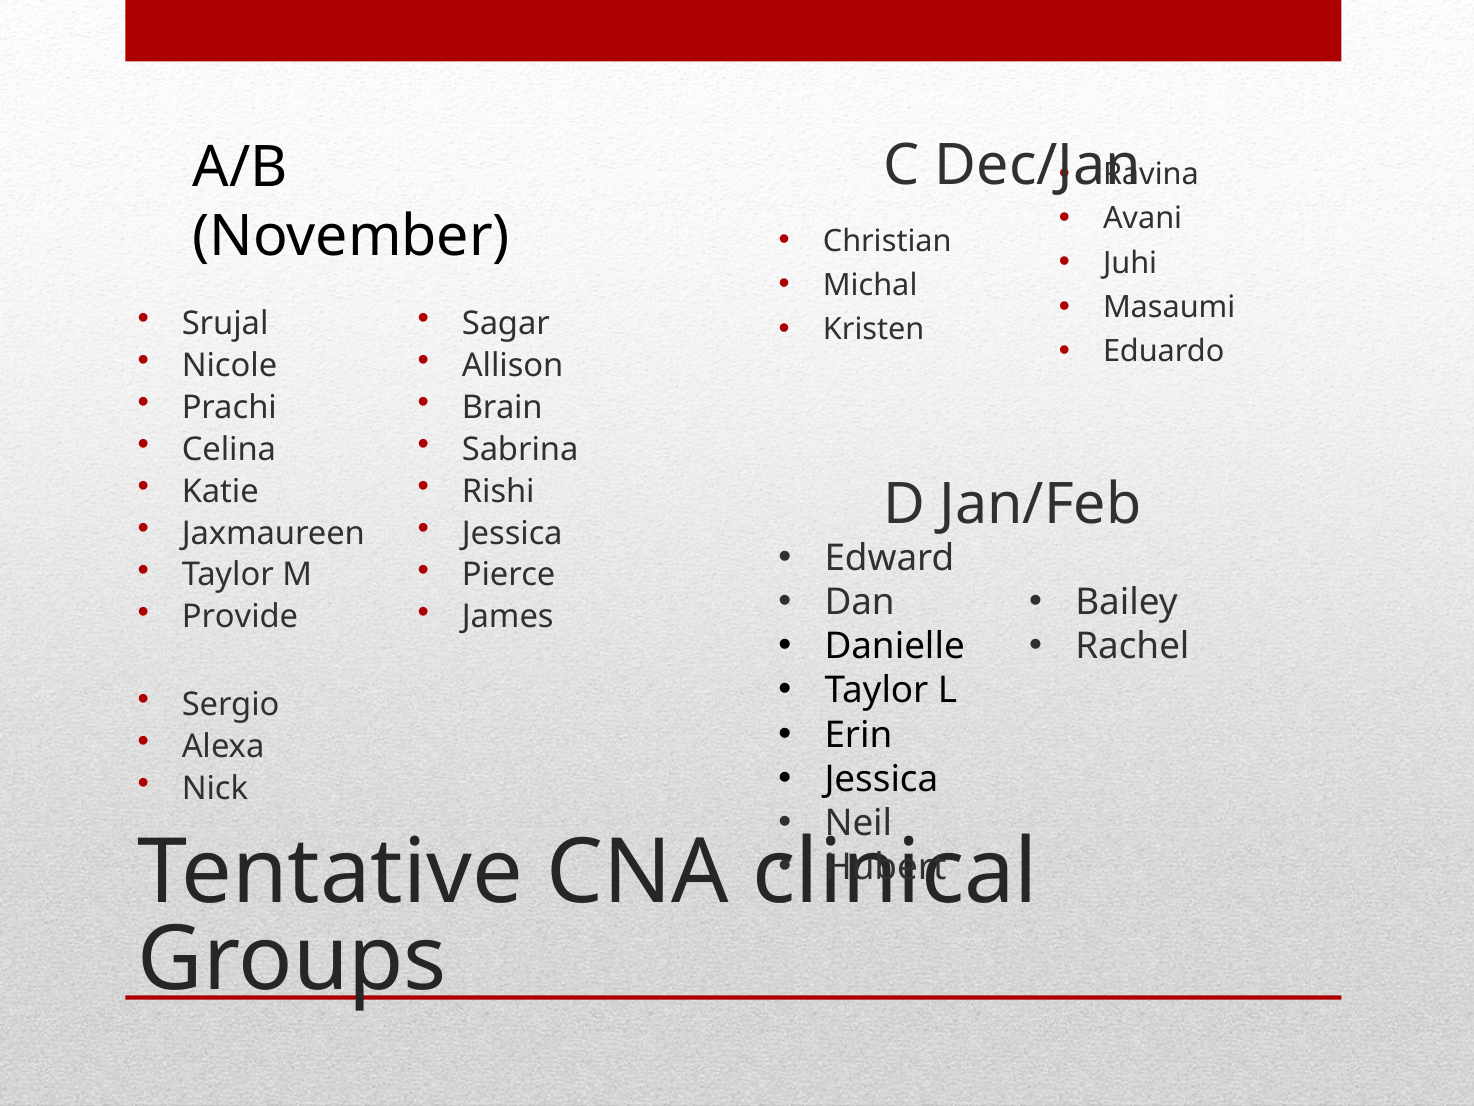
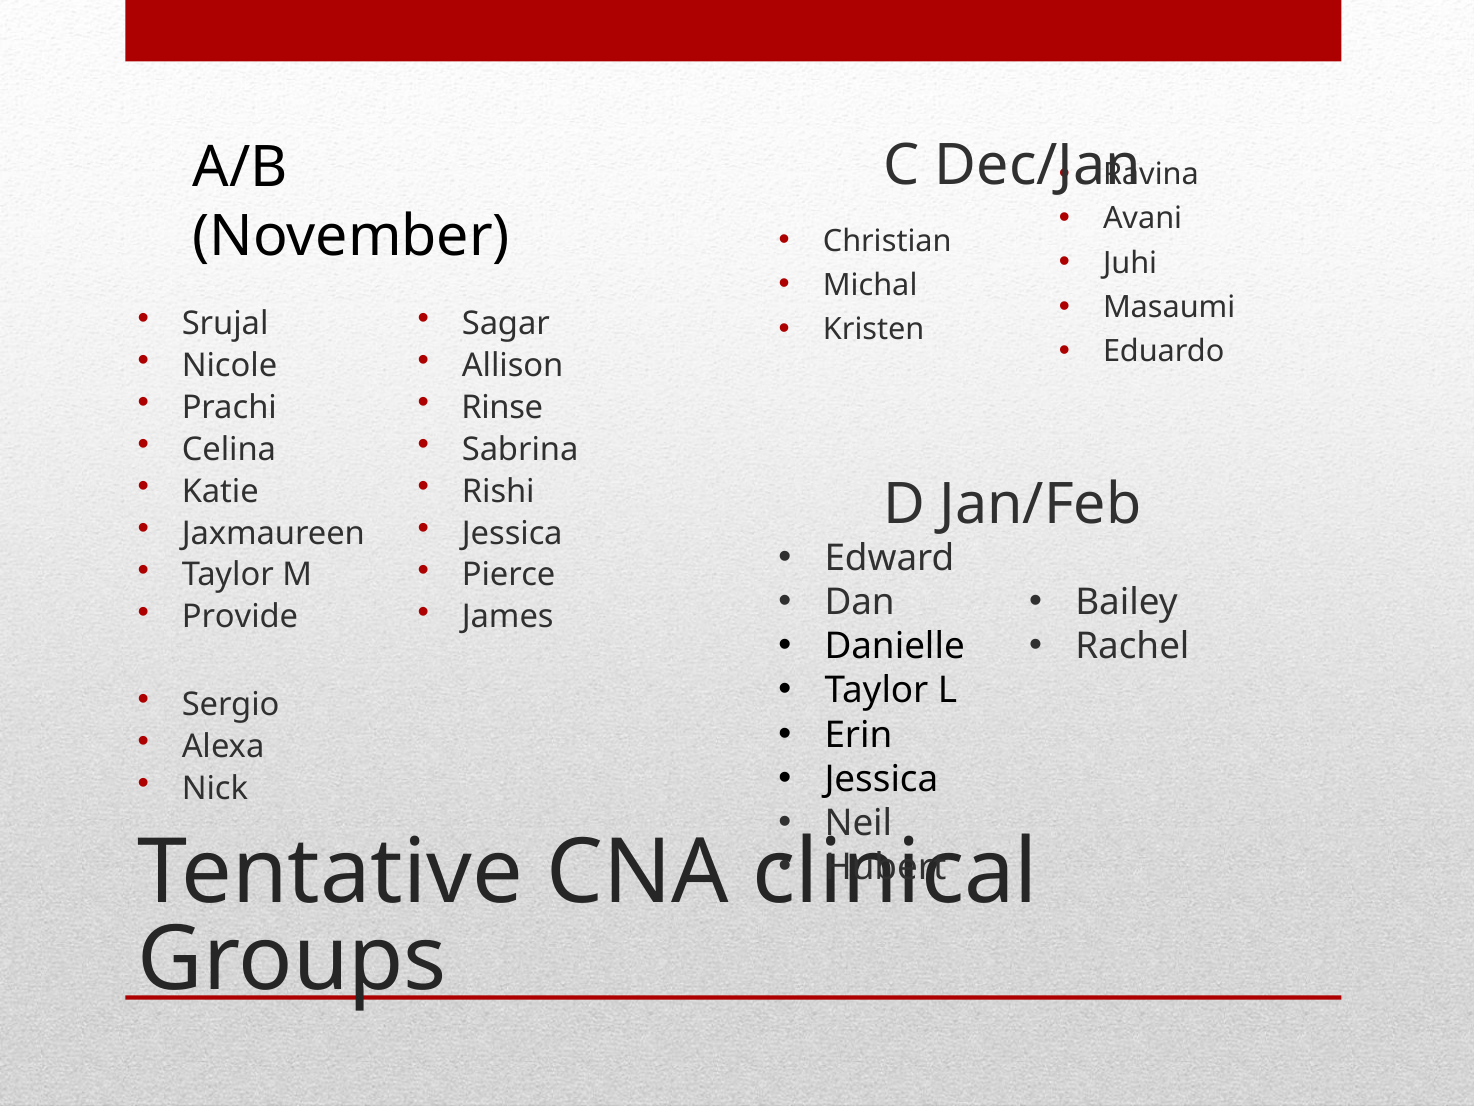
Brain: Brain -> Rinse (502, 407)
